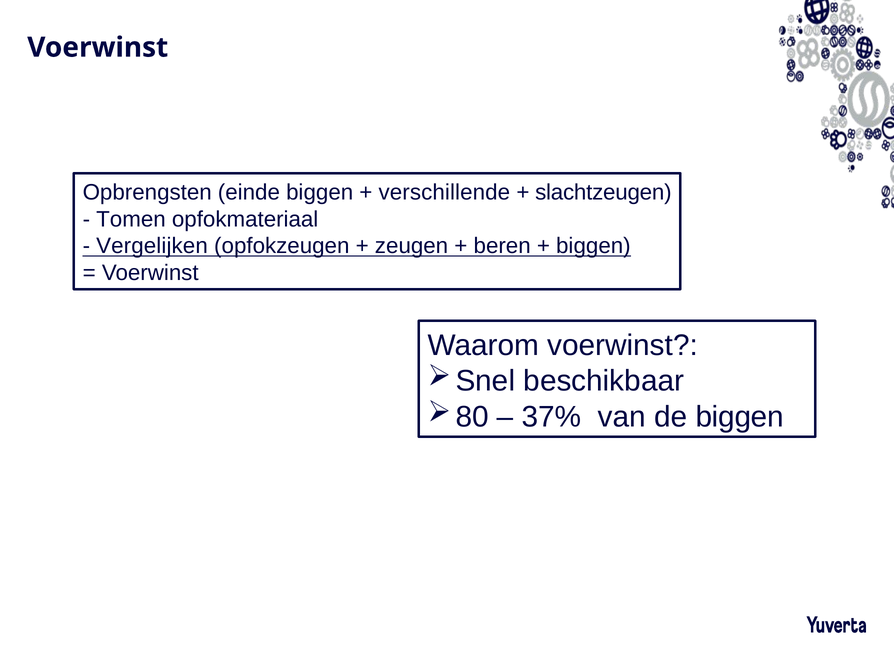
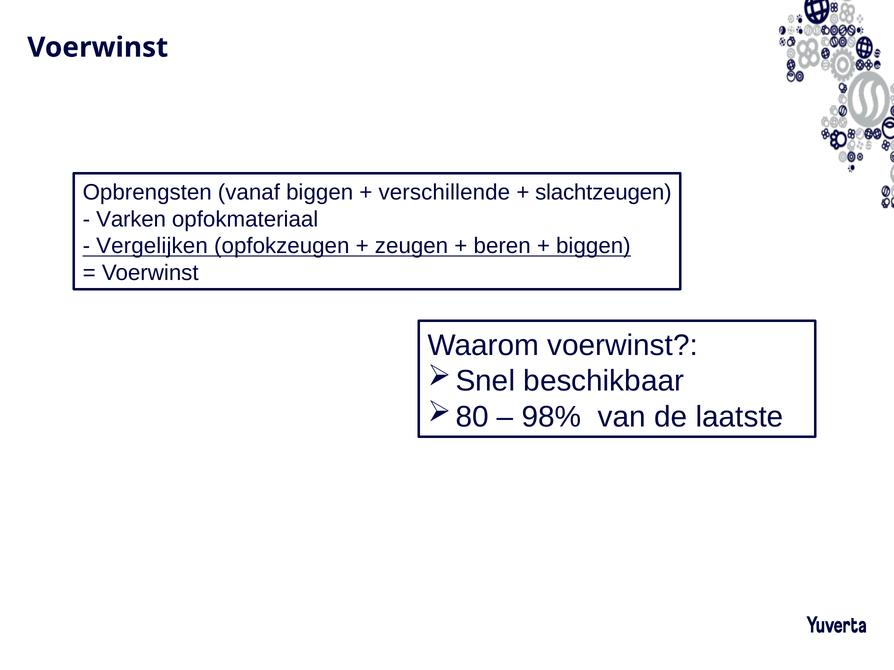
einde: einde -> vanaf (249, 193)
Tomen: Tomen -> Varken (131, 219)
37%: 37% -> 98% (552, 417)
de biggen: biggen -> laatste (740, 417)
